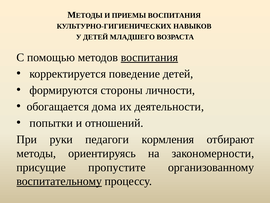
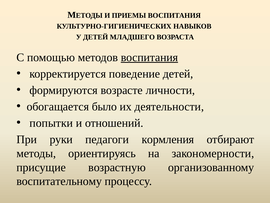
стороны: стороны -> возрасте (122, 90)
дома: дома -> было (104, 106)
пропустите: пропустите -> возрастную (117, 167)
воспитательному underline: present -> none (59, 181)
